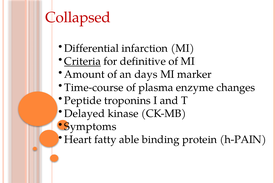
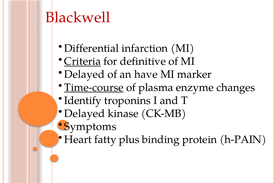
Collapsed: Collapsed -> Blackwell (78, 17)
Amount: Amount -> Delayed (84, 75)
days: days -> have (146, 75)
Time-course underline: none -> present (94, 88)
Peptide: Peptide -> Identify (83, 101)
able: able -> plus (129, 140)
